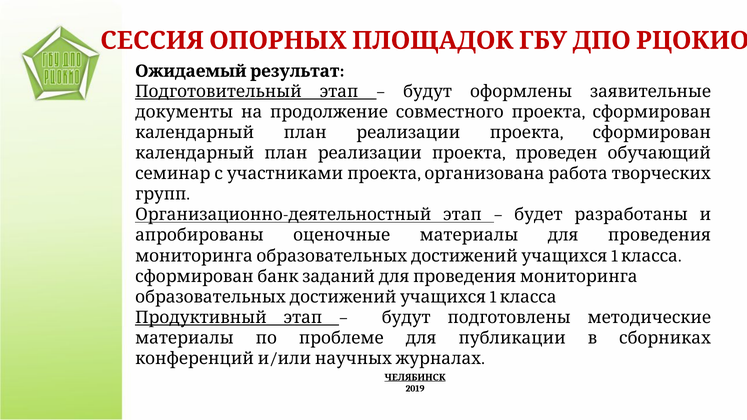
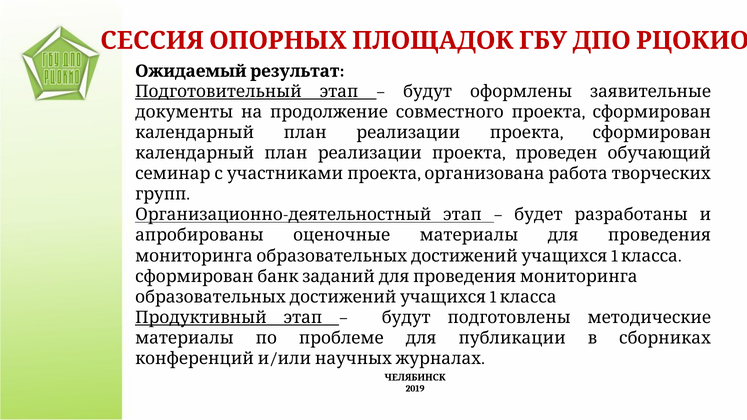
ЧЕЛЯБИНСК underline: present -> none (415, 378)
